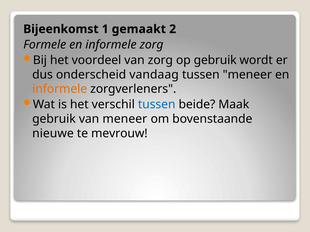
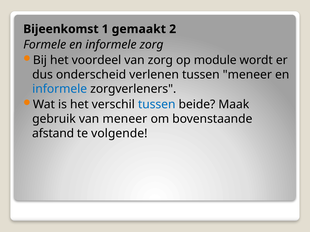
op gebruik: gebruik -> module (215, 60)
vandaag: vandaag -> verlenen (154, 75)
informele colour: orange -> blue (60, 89)
nieuwe: nieuwe -> afstand (53, 134)
mevrouw: mevrouw -> volgende (119, 134)
